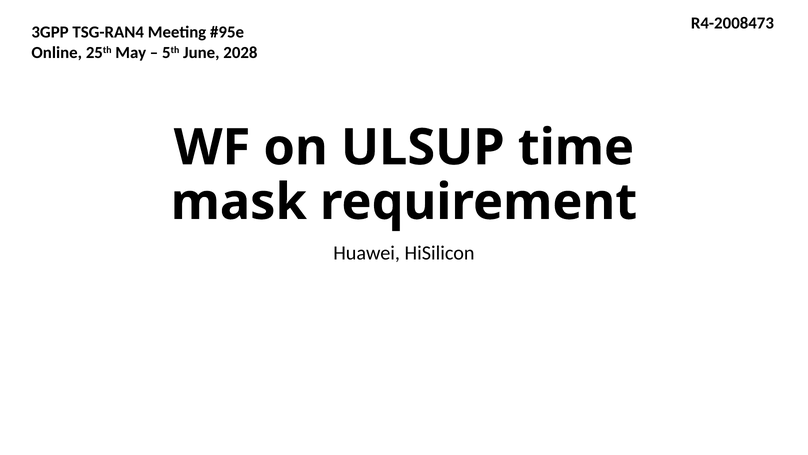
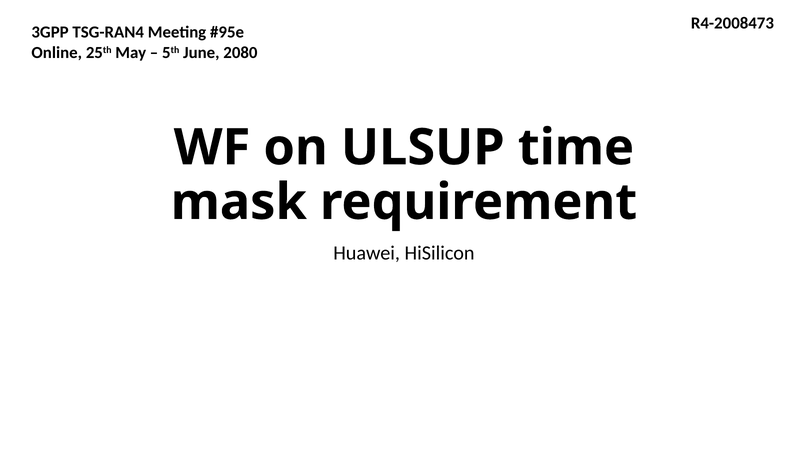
2028: 2028 -> 2080 (240, 52)
